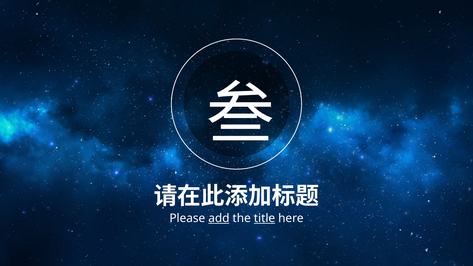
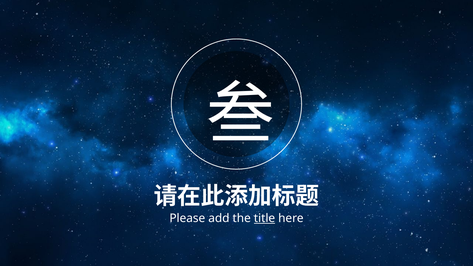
add underline: present -> none (219, 218)
